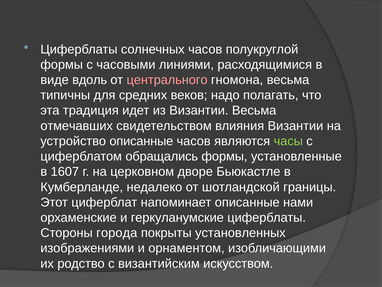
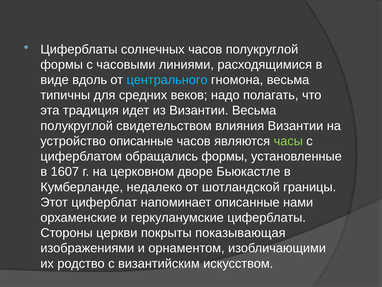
центрального colour: pink -> light blue (167, 80)
отмечавших: отмечавших -> полукруглой (77, 126)
города: города -> церкви (117, 233)
установленных: установленных -> показывающая (240, 233)
